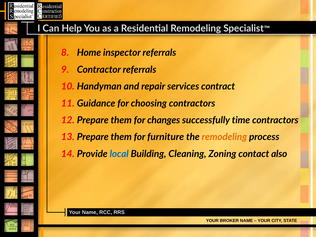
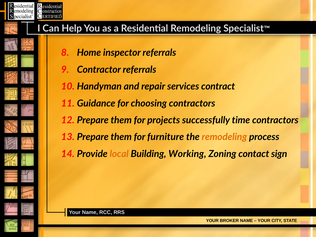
changes: changes -> projects (164, 120)
local colour: blue -> orange (119, 154)
Cleaning: Cleaning -> Working (187, 154)
also: also -> sign (279, 154)
